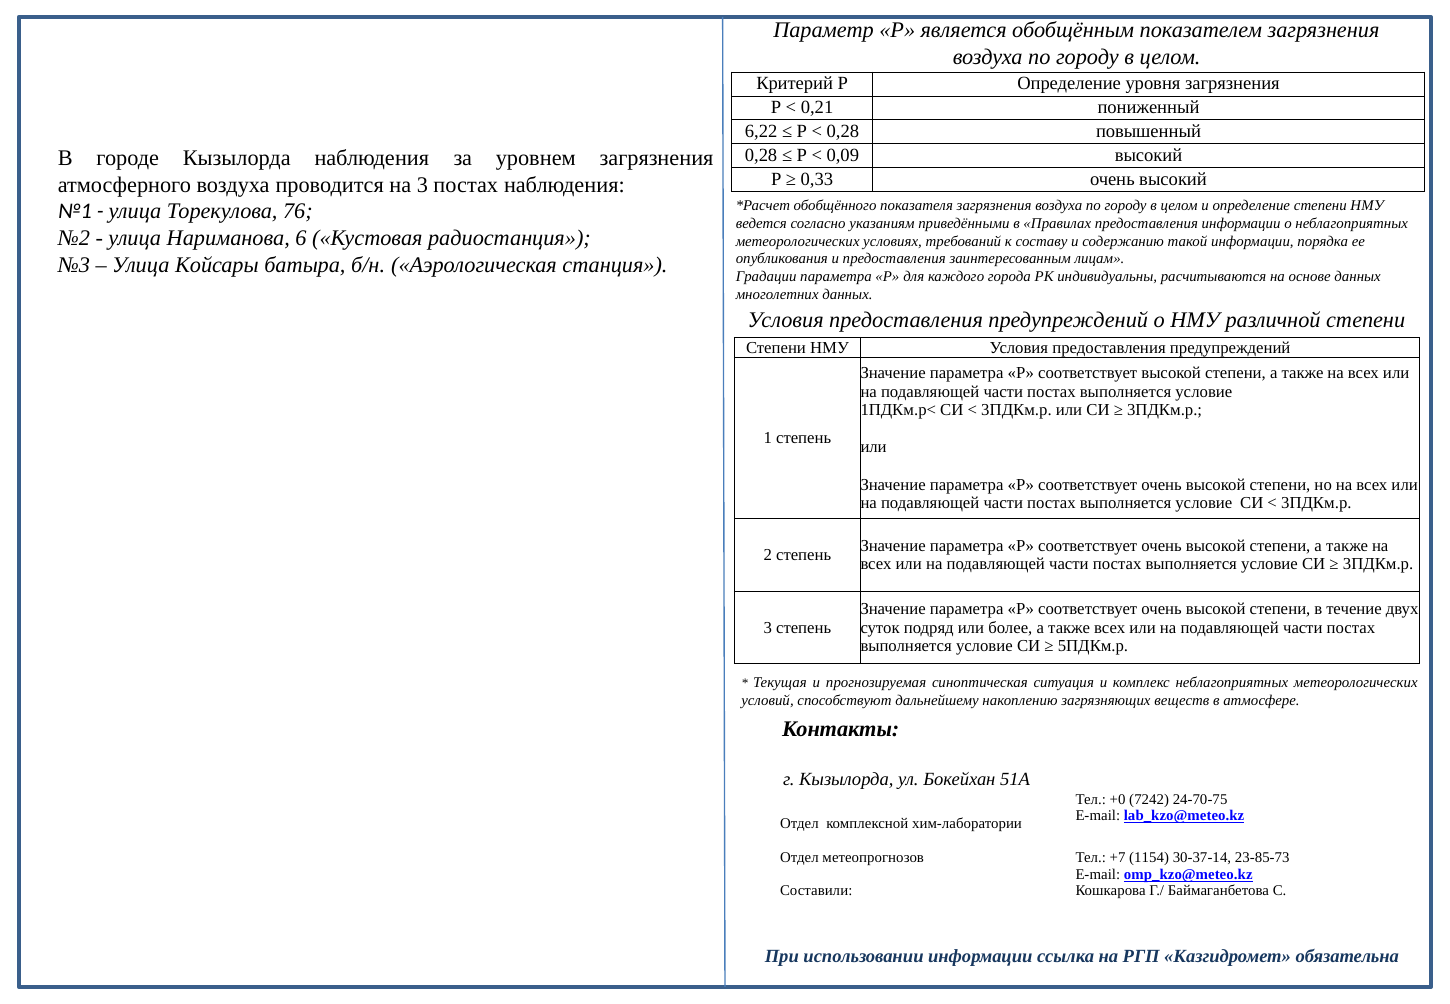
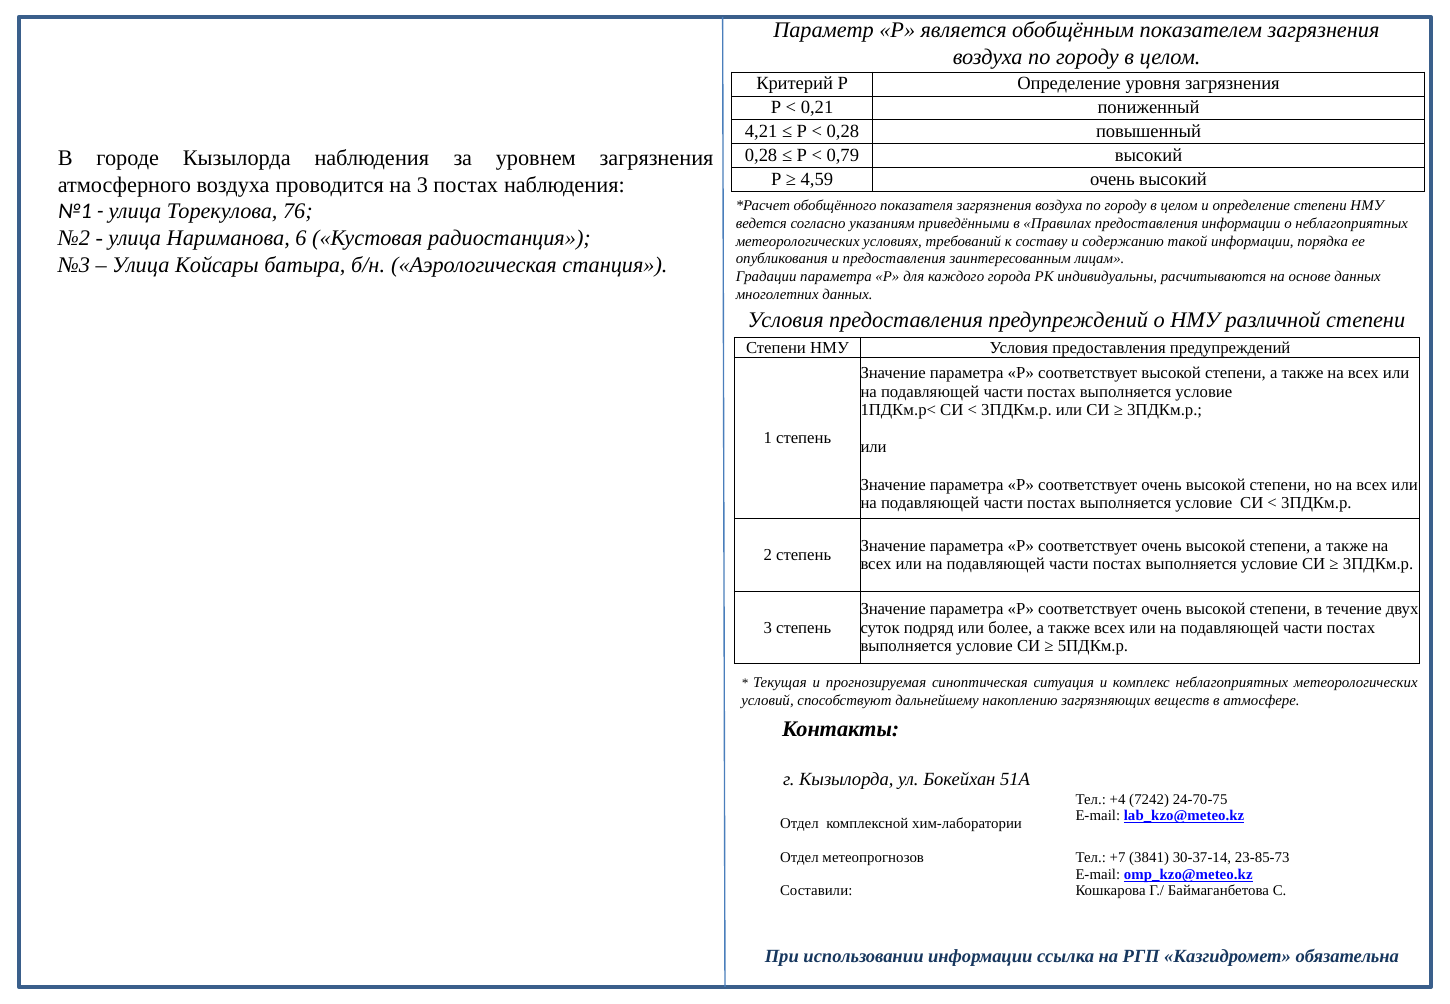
6,22: 6,22 -> 4,21 (761, 132)
0,09: 0,09 -> 0,79 (843, 156)
0,33: 0,33 -> 4,59 (817, 179)
+0: +0 -> +4 (1118, 799)
1154: 1154 -> 3841 (1149, 858)
